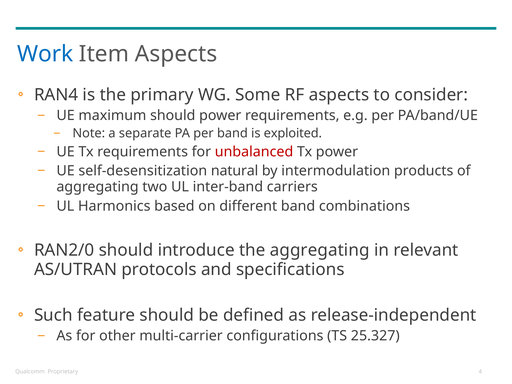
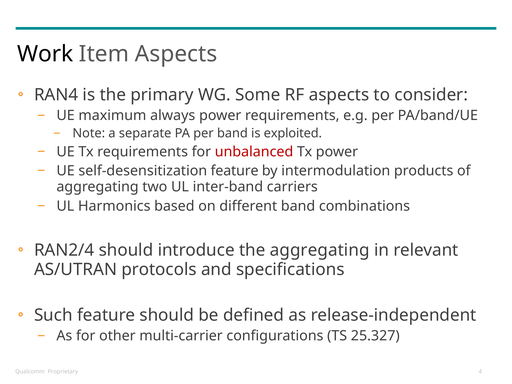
Work colour: blue -> black (45, 54)
maximum should: should -> always (173, 115)
self-desensitization natural: natural -> feature (235, 171)
RAN2/0: RAN2/0 -> RAN2/4 (64, 250)
